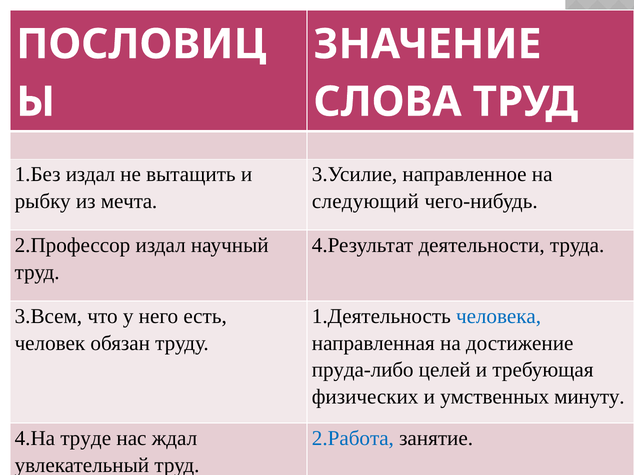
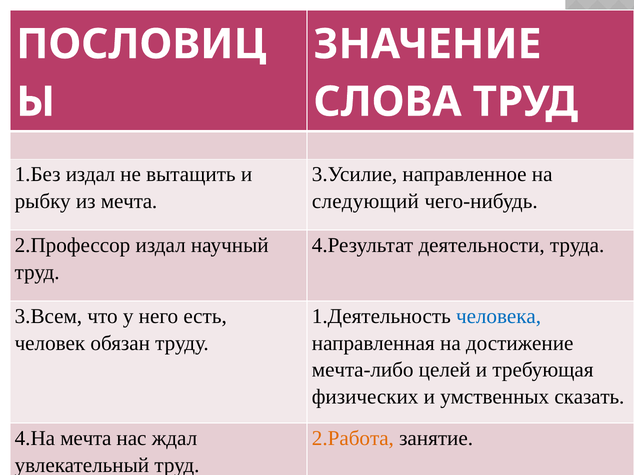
пруда-либо: пруда-либо -> мечта-либо (363, 370)
минуту: минуту -> сказать (589, 397)
4.На труде: труде -> мечта (86, 439)
2.Работа colour: blue -> orange (353, 439)
